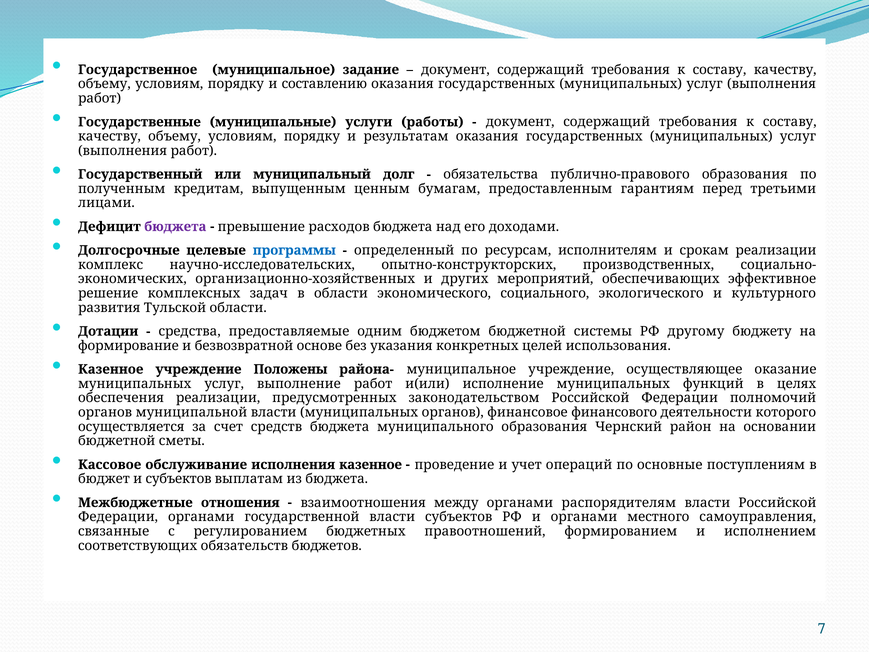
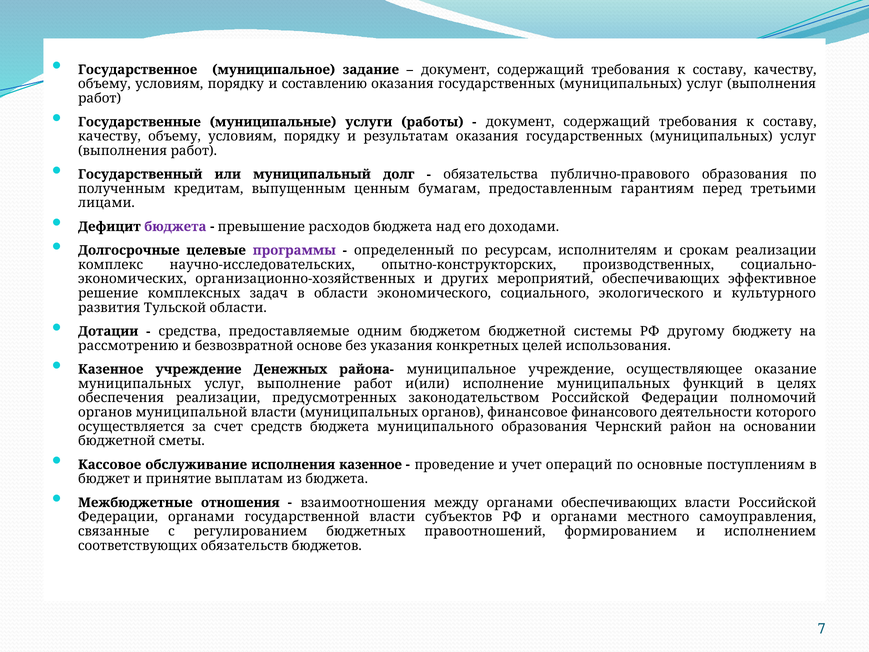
программы colour: blue -> purple (294, 250)
формирование: формирование -> рассмотрению (128, 346)
Положены: Положены -> Денежных (291, 369)
и субъектов: субъектов -> принятие (178, 479)
органами распорядителям: распорядителям -> обеспечивающих (619, 502)
